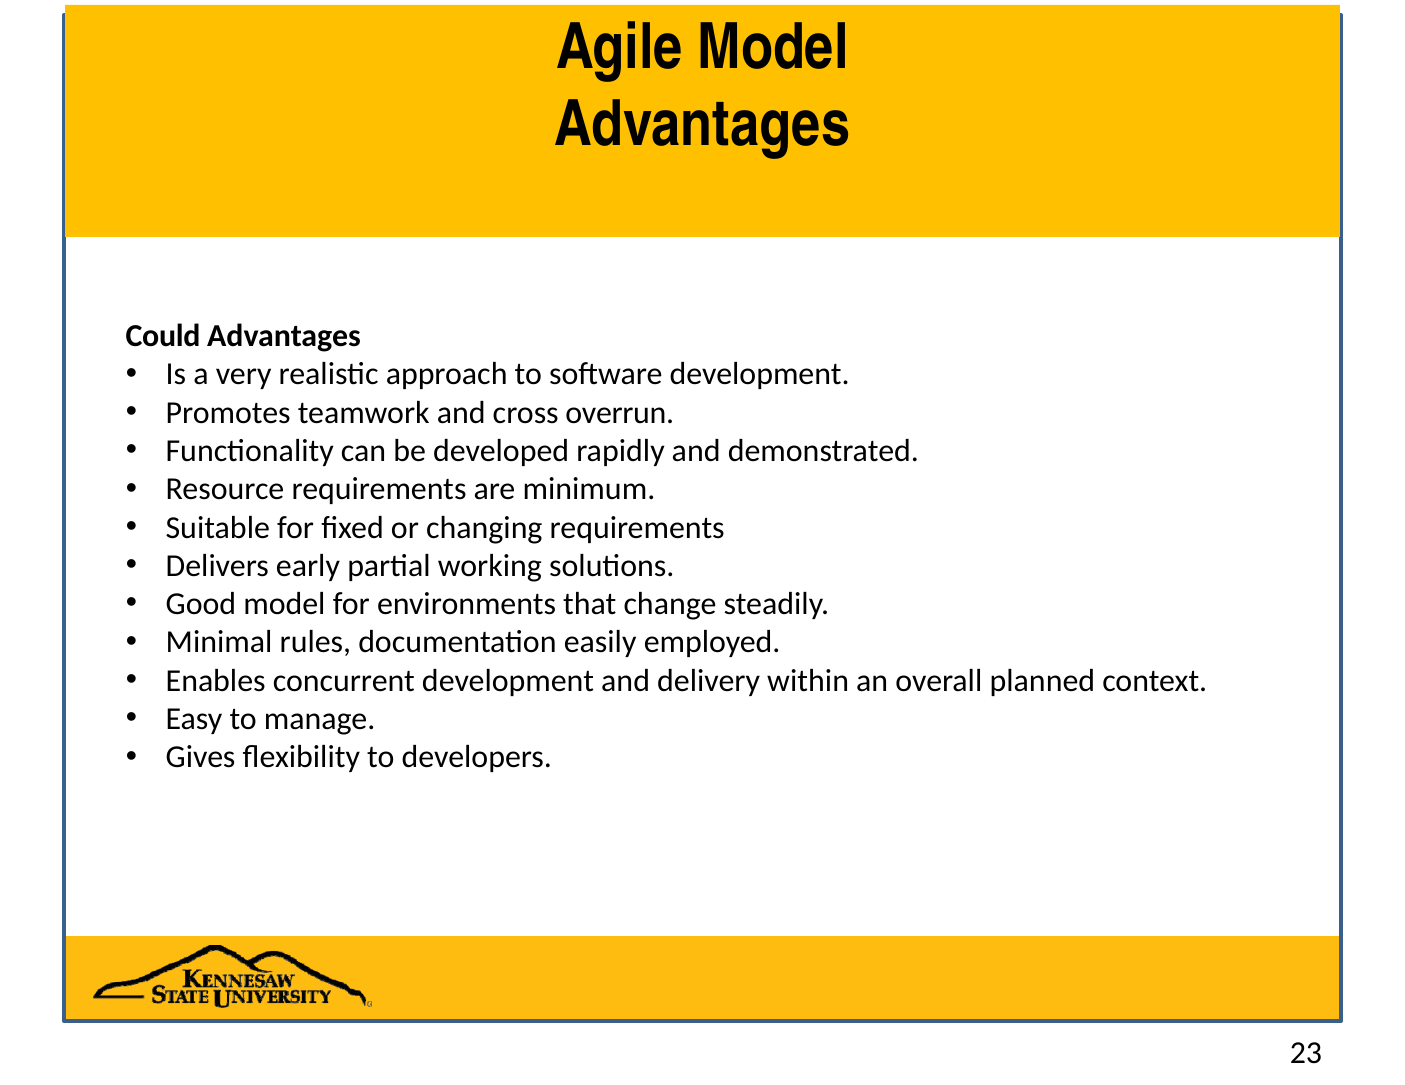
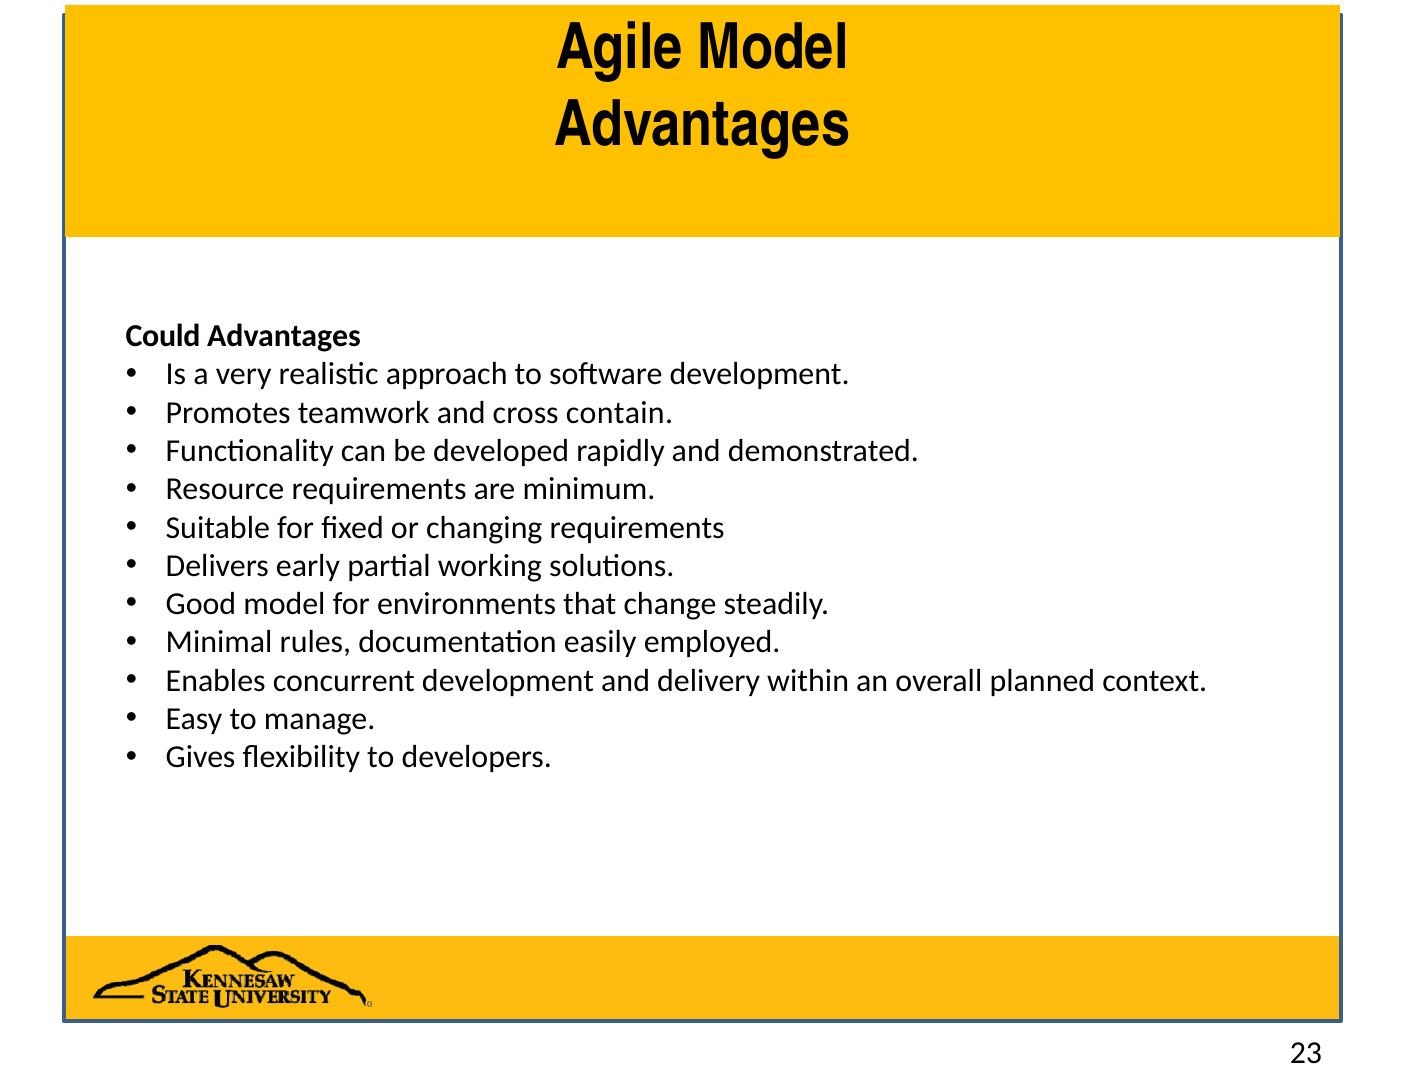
overrun: overrun -> contain (619, 413)
